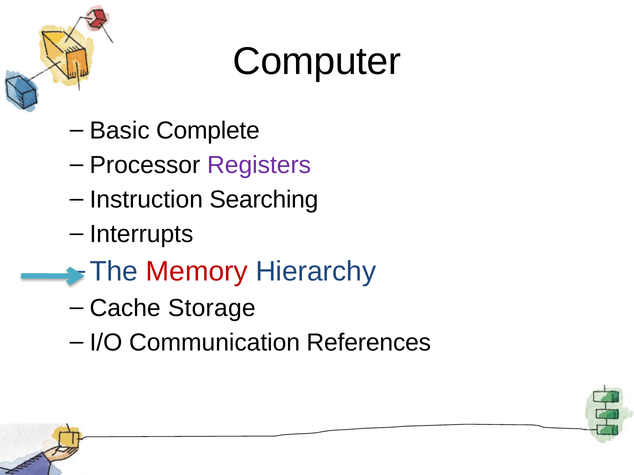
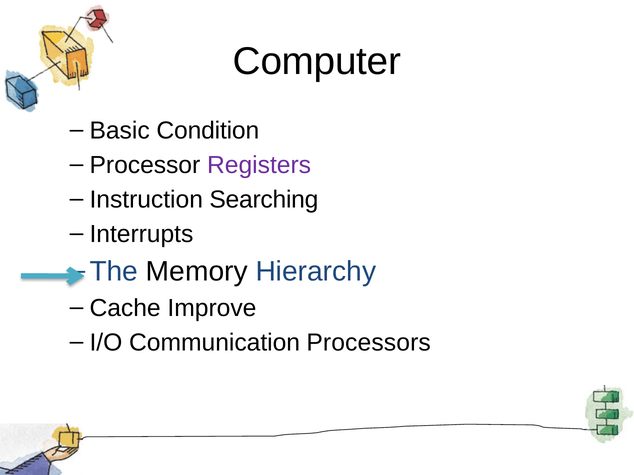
Complete: Complete -> Condition (208, 131)
Memory colour: red -> black (197, 272)
Storage: Storage -> Improve (212, 308)
References: References -> Processors (369, 343)
